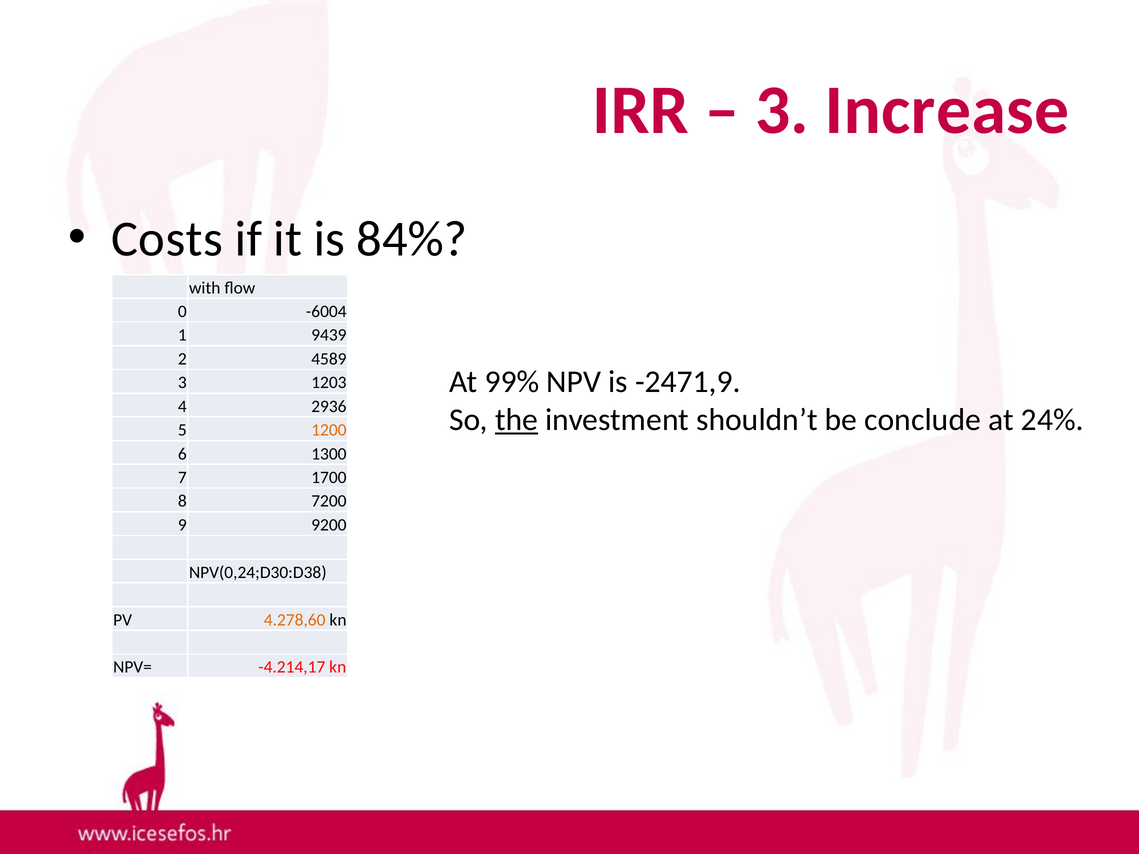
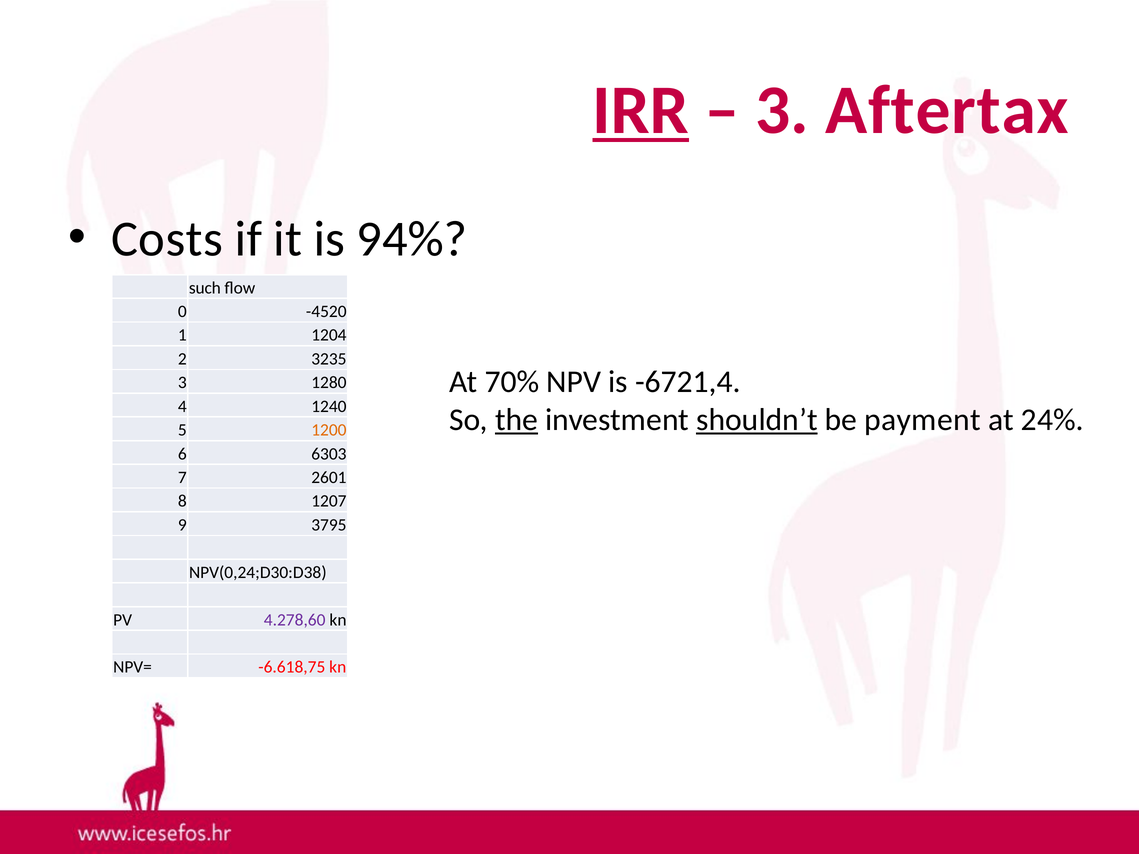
IRR underline: none -> present (641, 110)
Increase: Increase -> Aftertax (947, 110)
84%: 84% -> 94% (412, 239)
with: with -> such (205, 288)
-6004: -6004 -> -4520 (326, 312)
9439: 9439 -> 1204 (329, 335)
4589: 4589 -> 3235 (329, 359)
99%: 99% -> 70% (512, 382)
-2471,9: -2471,9 -> -6721,4 (688, 382)
1203: 1203 -> 1280 (329, 383)
2936: 2936 -> 1240 (329, 406)
shouldn’t underline: none -> present (757, 420)
conclude: conclude -> payment (923, 420)
1300: 1300 -> 6303 (329, 454)
1700: 1700 -> 2601 (329, 478)
7200: 7200 -> 1207 (329, 501)
9200: 9200 -> 3795 (329, 525)
4.278,60 colour: orange -> purple (295, 620)
-4.214,17: -4.214,17 -> -6.618,75 (292, 667)
